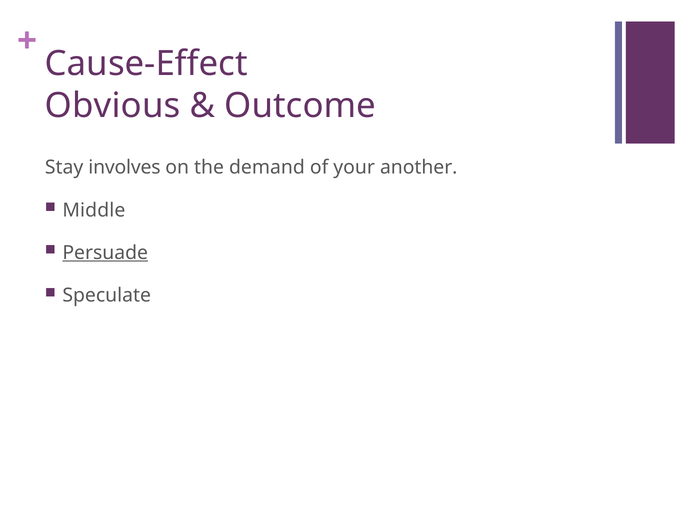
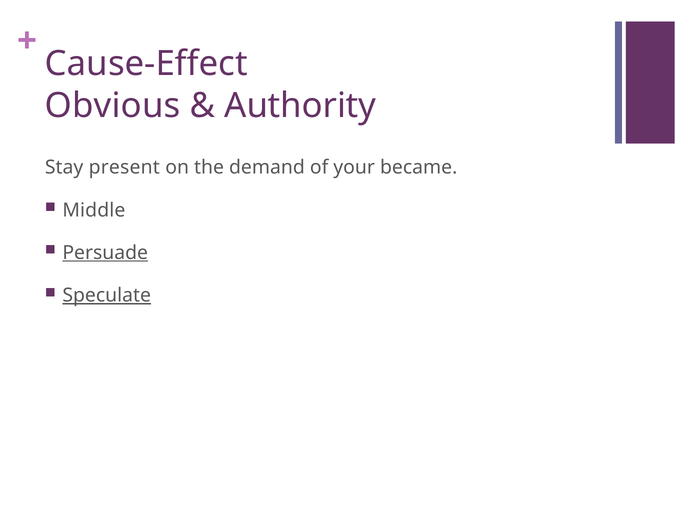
Outcome: Outcome -> Authority (300, 106)
involves: involves -> present (124, 167)
another: another -> became (419, 167)
Speculate underline: none -> present (107, 295)
